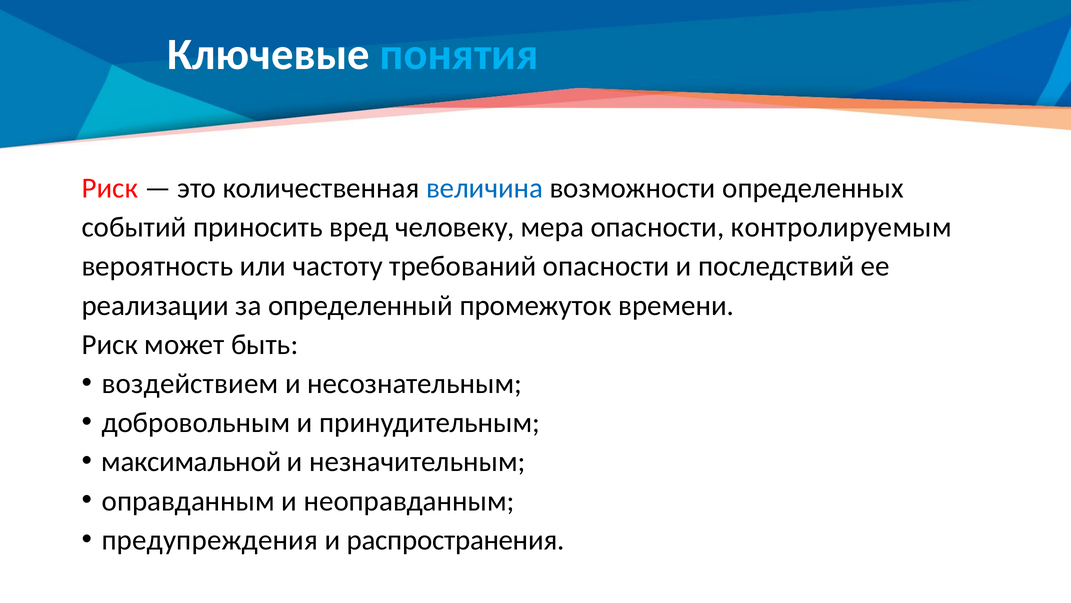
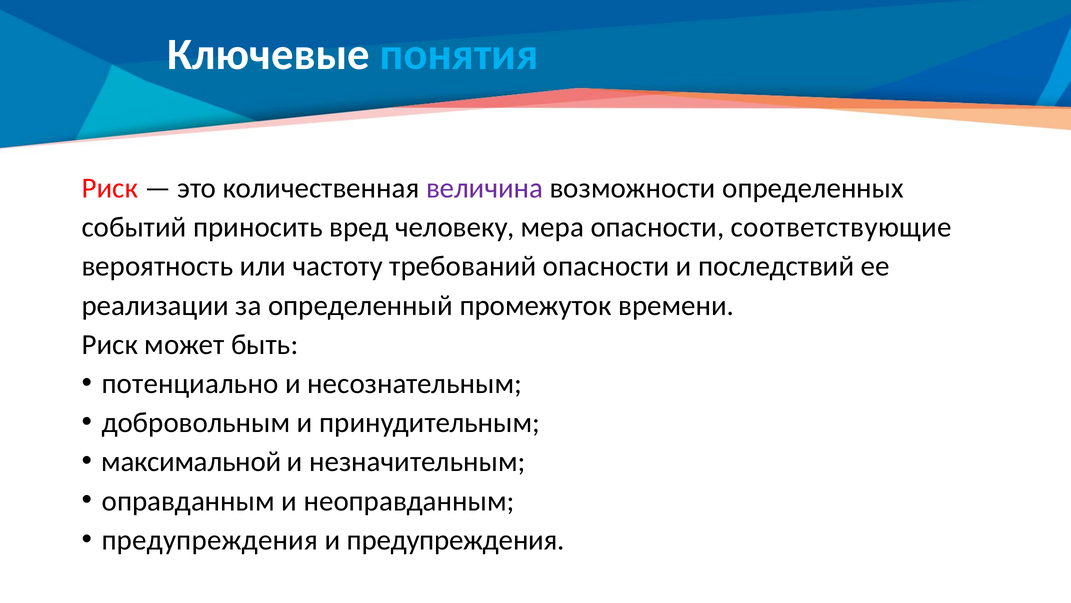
величина colour: blue -> purple (485, 188)
контролируемым: контролируемым -> соответствующие (841, 227)
воздействием: воздействием -> потенциально (190, 383)
и распространения: распространения -> предупреждения (456, 540)
